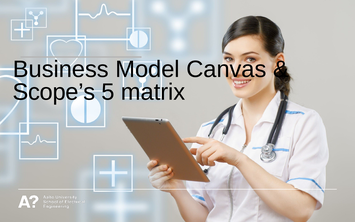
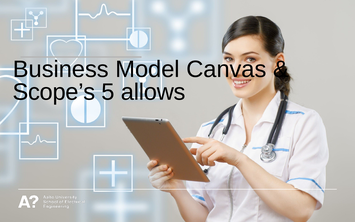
matrix: matrix -> allows (153, 92)
